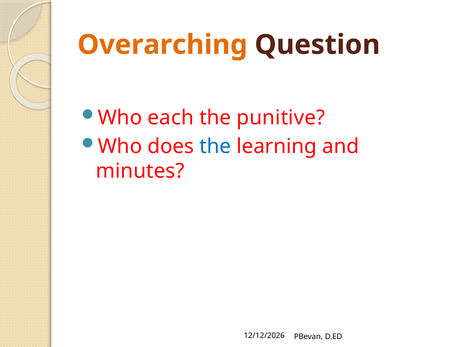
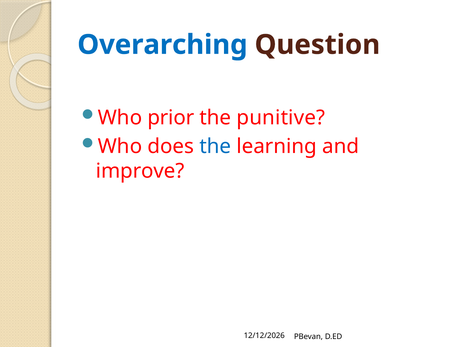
Overarching colour: orange -> blue (162, 45)
each: each -> prior (171, 118)
minutes: minutes -> improve (140, 171)
